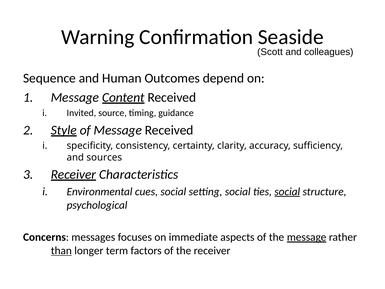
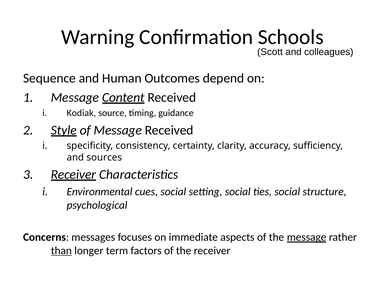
Seaside: Seaside -> Schools (291, 37)
Invited: Invited -> Kodiak (81, 113)
social underline: present -> none (287, 191)
